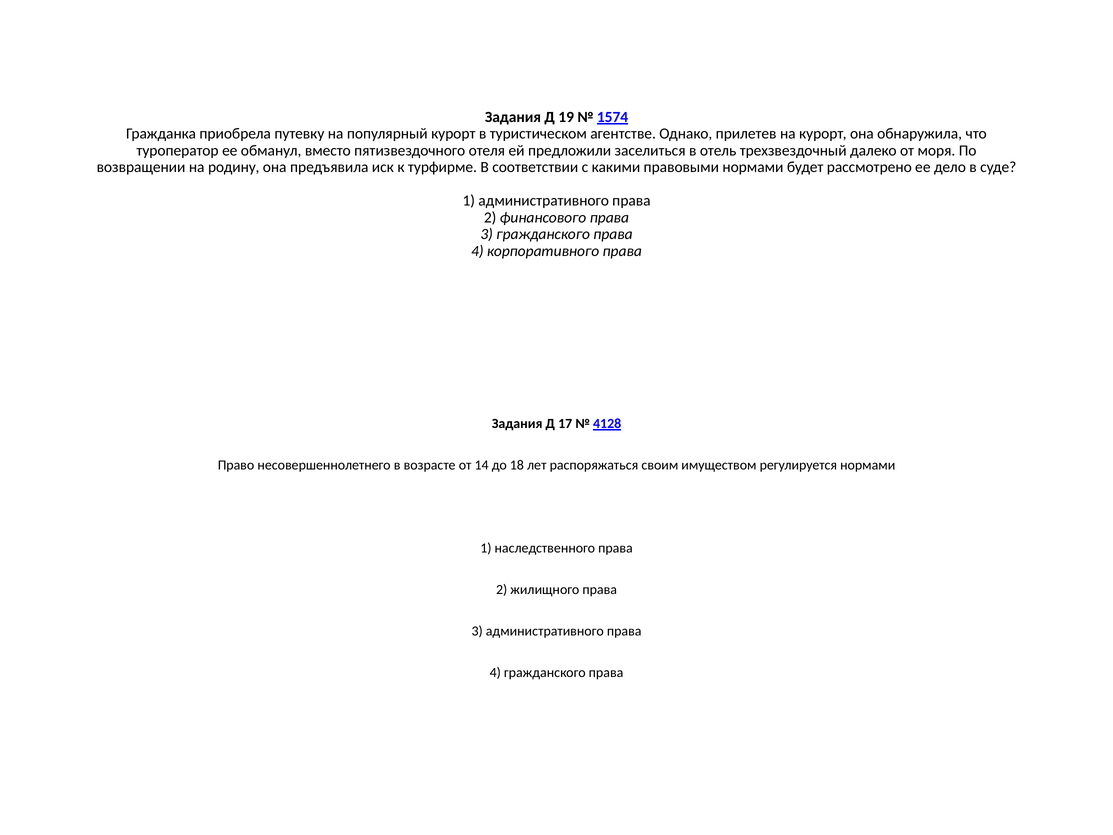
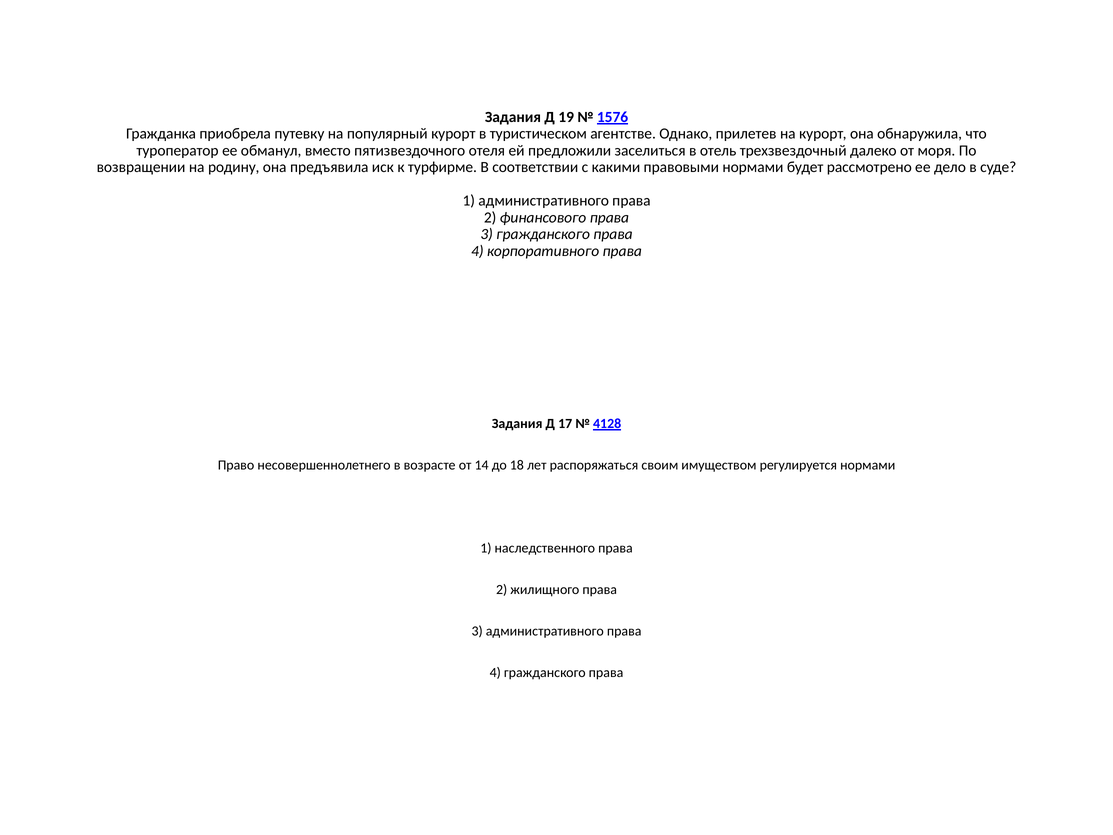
1574: 1574 -> 1576 (613, 117)
